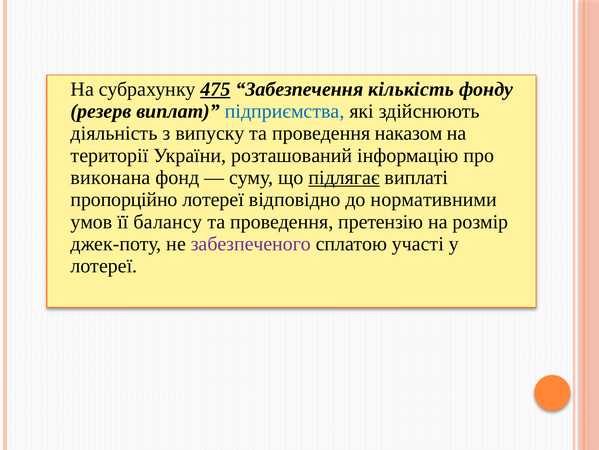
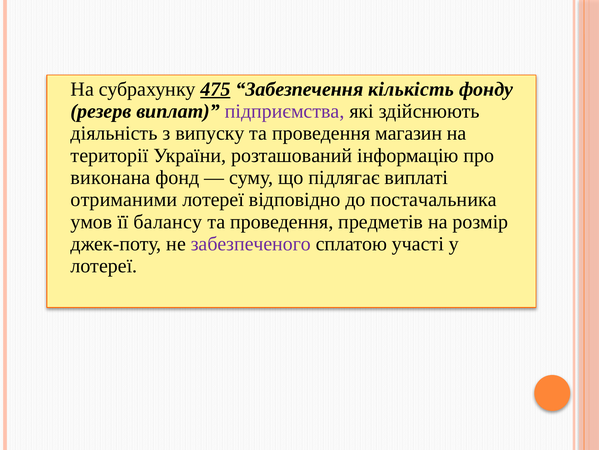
підприємства colour: blue -> purple (285, 111)
наказом: наказом -> магазин (409, 133)
підлягає underline: present -> none (344, 177)
пропорційно: пропорційно -> отриманими (124, 199)
нормативними: нормативними -> постачальника (434, 199)
претензію: претензію -> предметів (381, 221)
